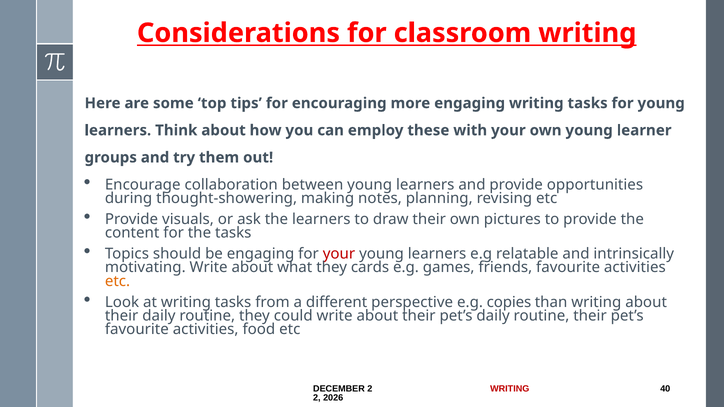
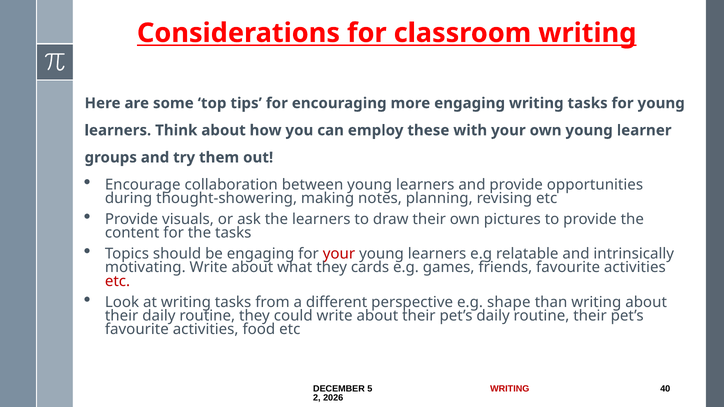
etc colour: orange -> red (118, 281)
copies: copies -> shape (509, 302)
2: 2 -> 5 (370, 389)
